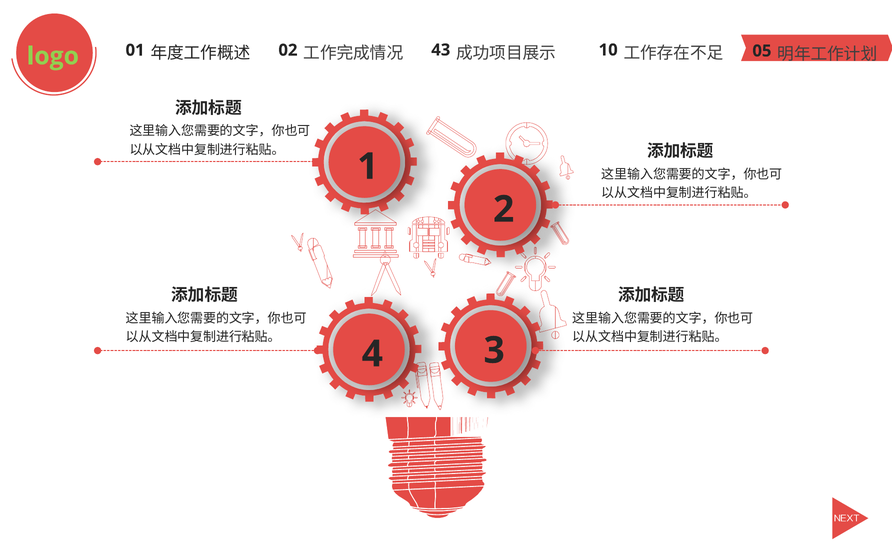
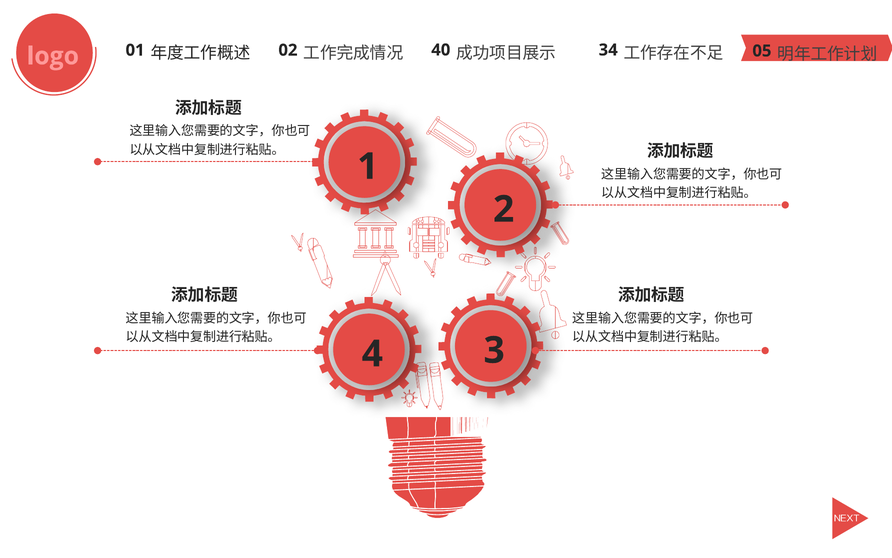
logo colour: light green -> pink (53, 56)
43: 43 -> 40 (441, 50)
10: 10 -> 34 (608, 50)
